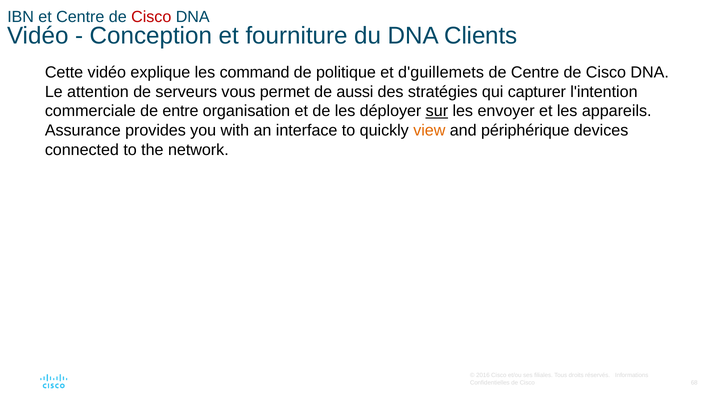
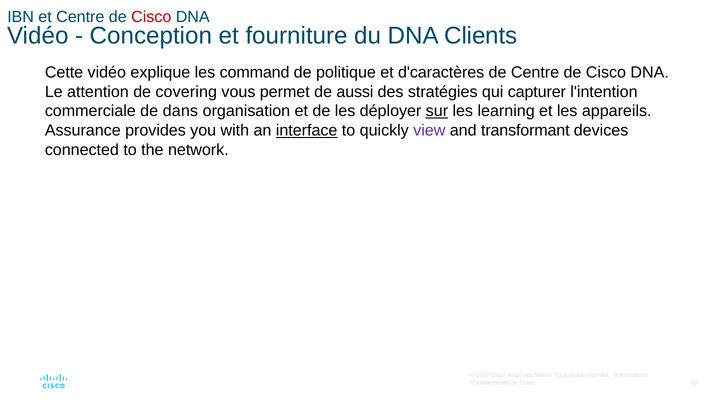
d'guillemets: d'guillemets -> d'caractères (441, 72)
serveurs: serveurs -> covering (186, 92)
entre: entre -> dans (180, 111)
envoyer: envoyer -> learning (506, 111)
interface underline: none -> present (307, 130)
view colour: orange -> purple (429, 130)
périphérique: périphérique -> transformant (525, 130)
